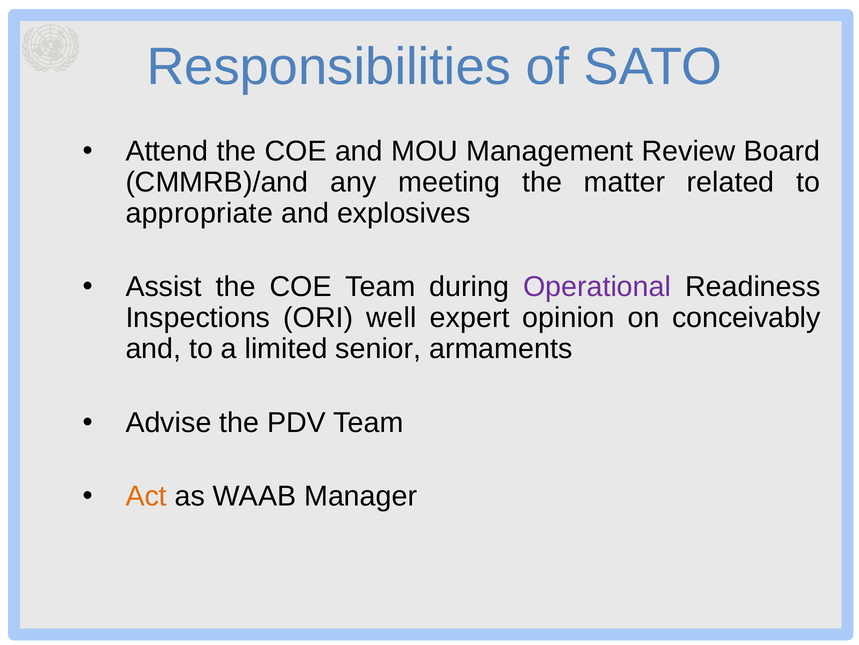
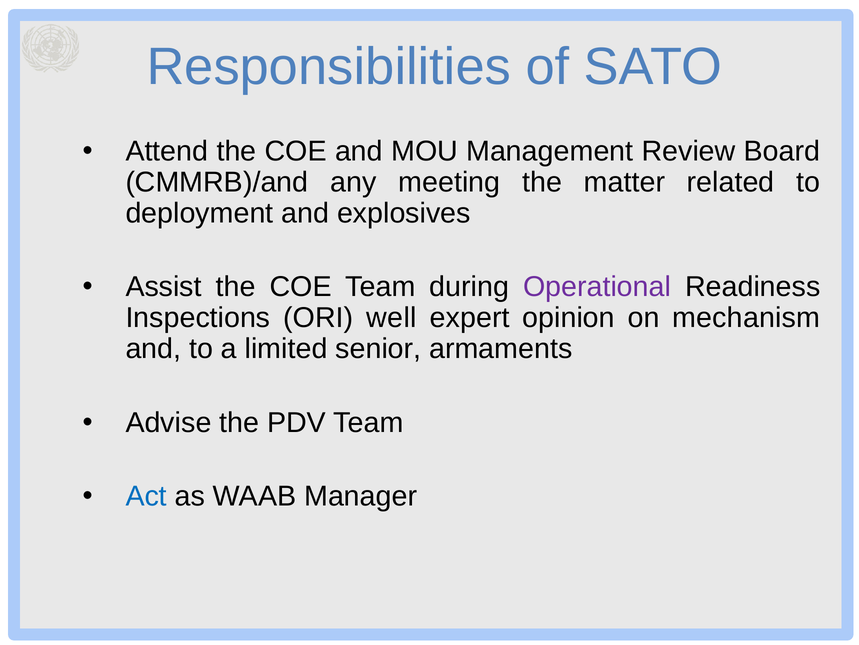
appropriate: appropriate -> deployment (199, 213)
conceivably: conceivably -> mechanism (746, 318)
Act colour: orange -> blue (146, 496)
